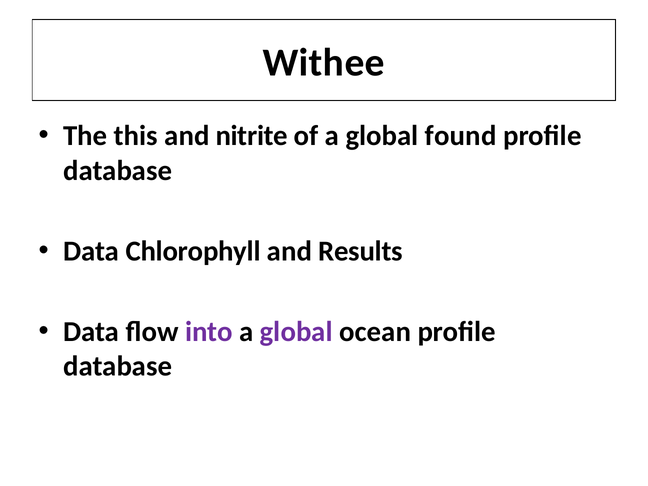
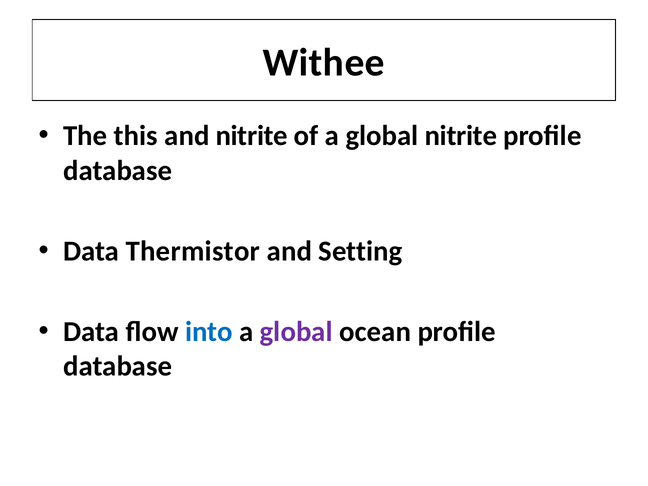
global found: found -> nitrite (461, 136)
Chlorophyll: Chlorophyll -> Thermistor (193, 251)
Results: Results -> Setting (360, 251)
into colour: purple -> blue (209, 332)
